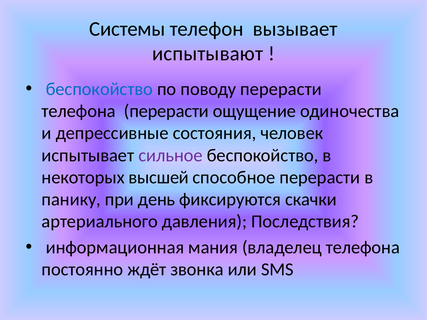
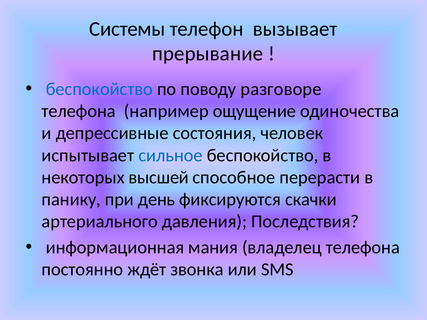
испытывают: испытывают -> прерывание (208, 54)
поводу перерасти: перерасти -> разговоре (281, 89)
телефона перерасти: перерасти -> например (166, 111)
сильное colour: purple -> blue (170, 155)
